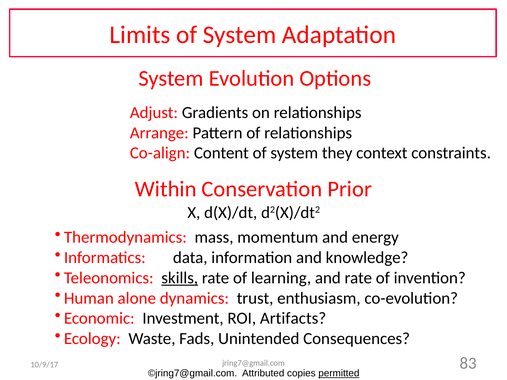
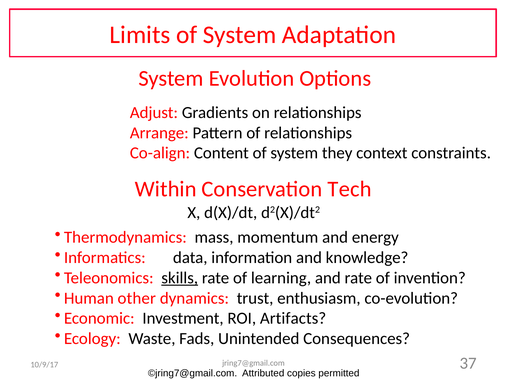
Prior: Prior -> Tech (350, 189)
alone: alone -> other (137, 298)
83: 83 -> 37 (468, 364)
permitted underline: present -> none (339, 374)
